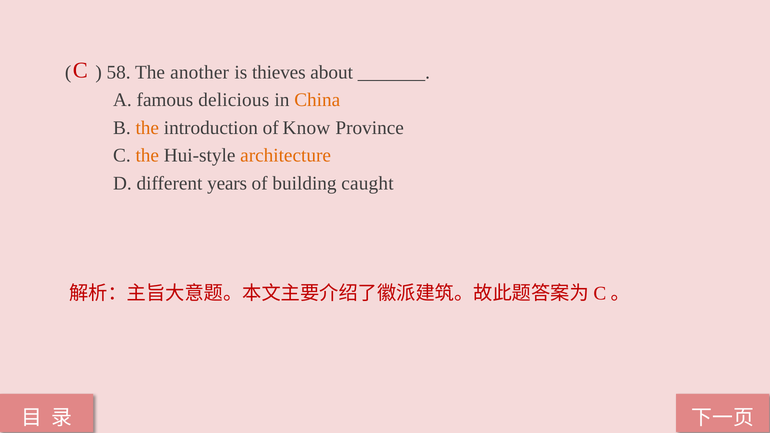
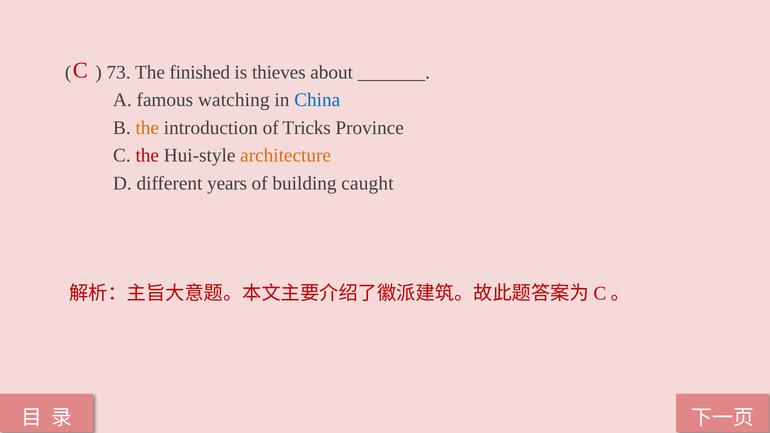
58: 58 -> 73 (119, 72)
another: another -> finished (200, 72)
delicious: delicious -> watching (234, 100)
China colour: orange -> blue (317, 100)
Know: Know -> Tricks (307, 128)
the colour: orange -> red (147, 156)
